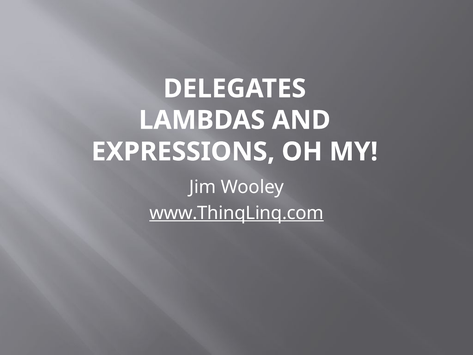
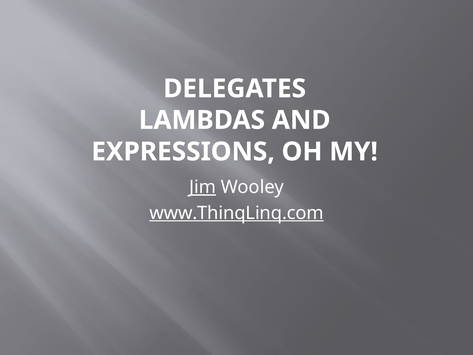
Jim underline: none -> present (203, 187)
